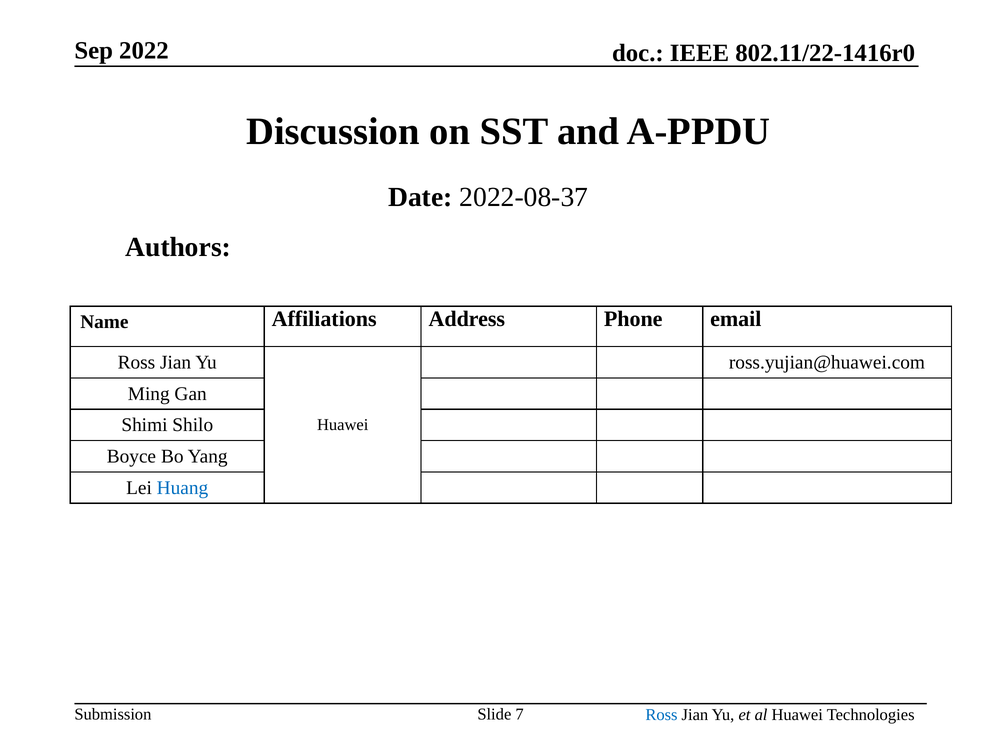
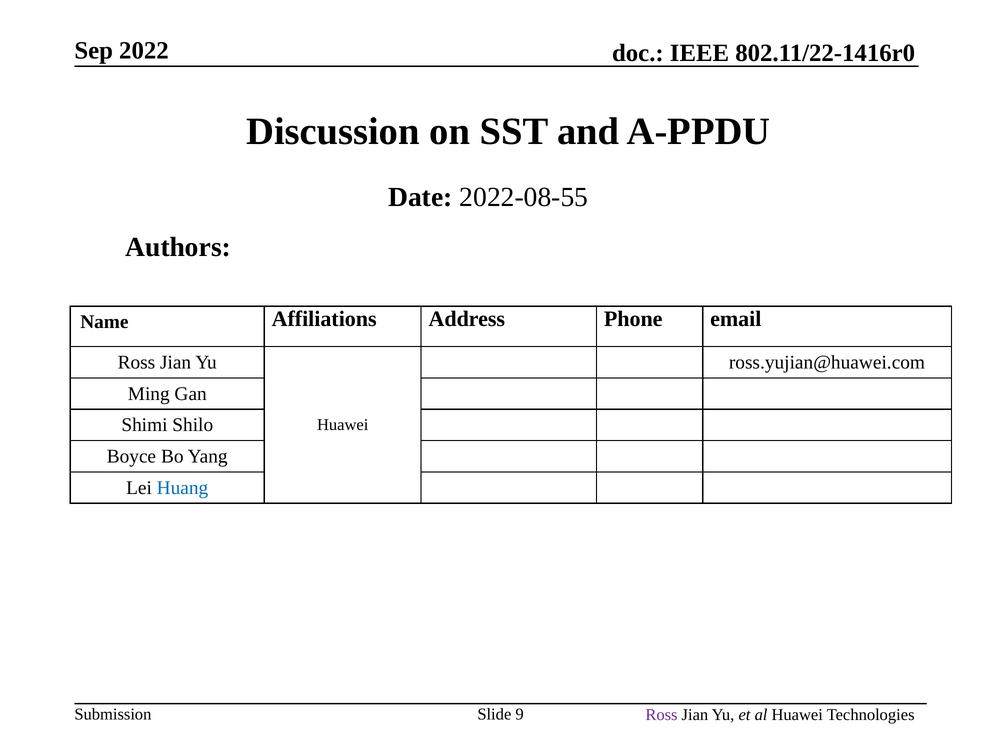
2022-08-37: 2022-08-37 -> 2022-08-55 (524, 197)
7: 7 -> 9 (520, 714)
Ross colour: blue -> purple (661, 715)
